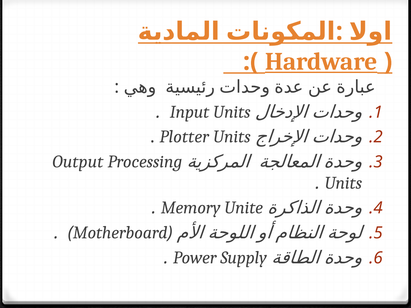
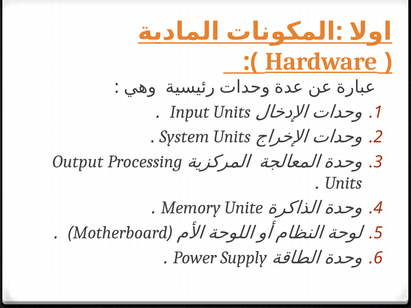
Plotter: Plotter -> System (184, 137)
